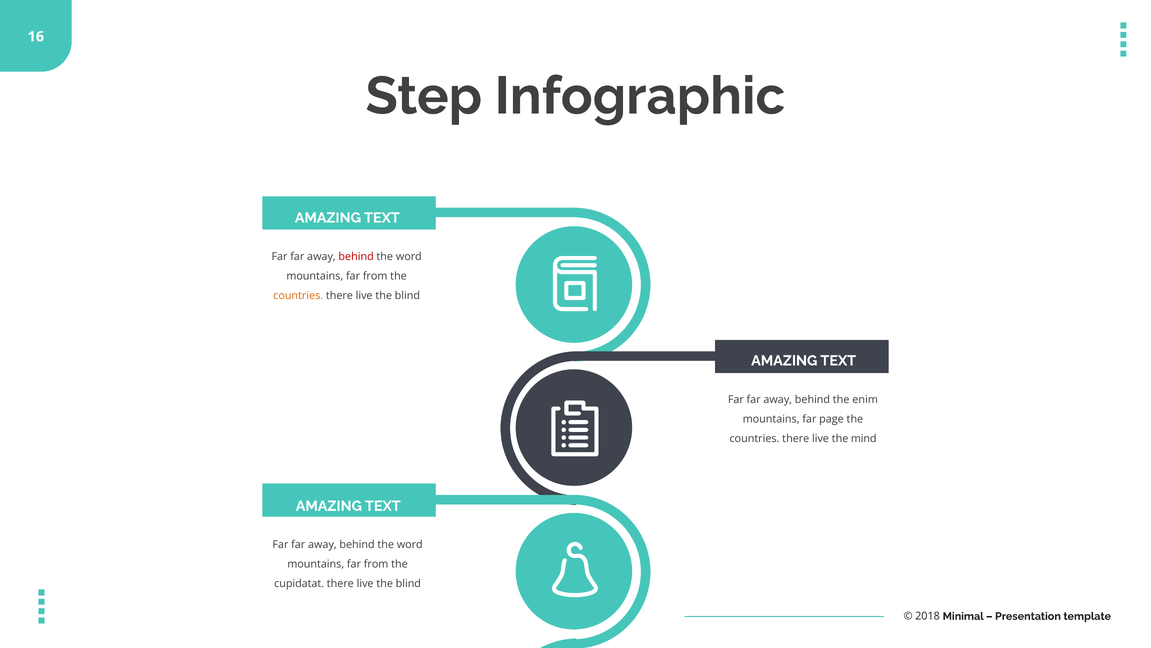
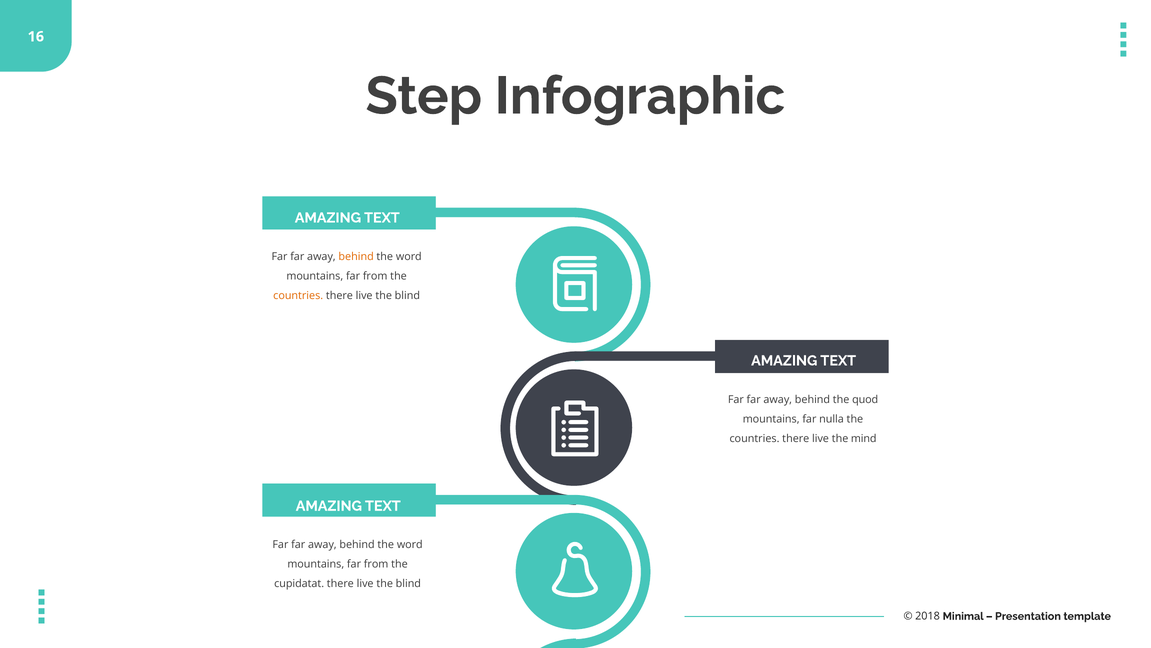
behind colour: red -> orange (356, 256)
enim: enim -> quod (865, 399)
page: page -> nulla (832, 419)
